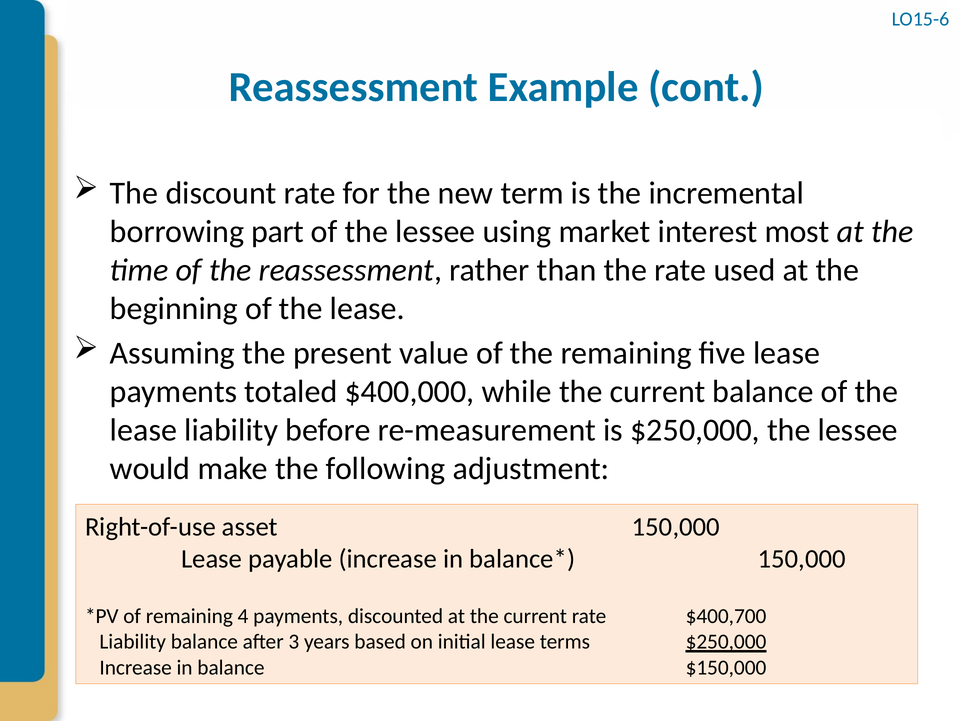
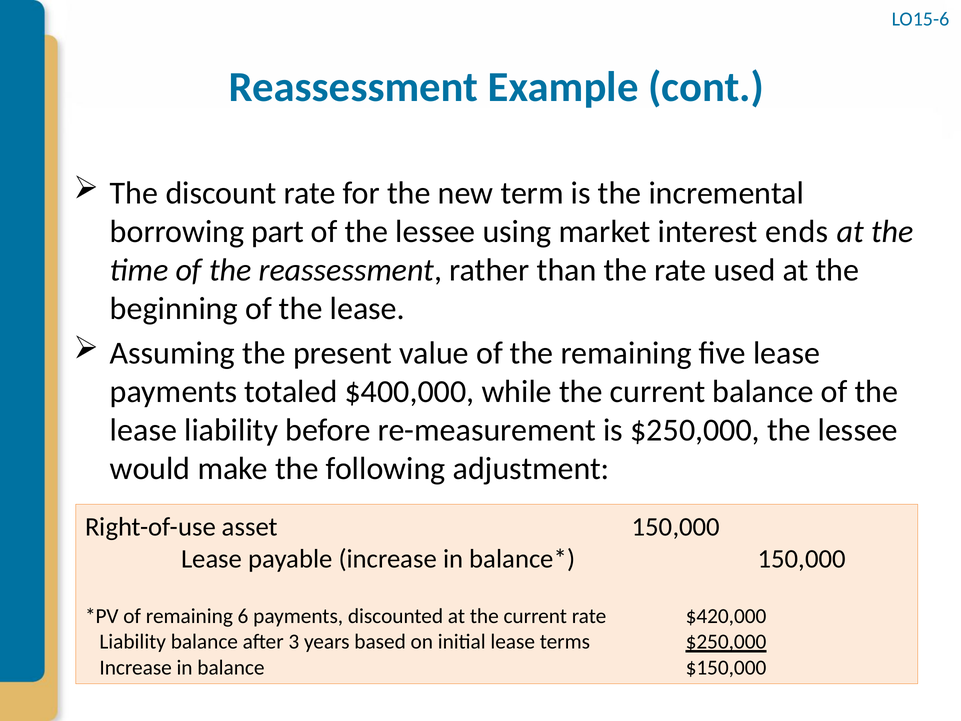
most: most -> ends (797, 232)
4: 4 -> 6 (243, 616)
$400,700: $400,700 -> $420,000 (726, 616)
